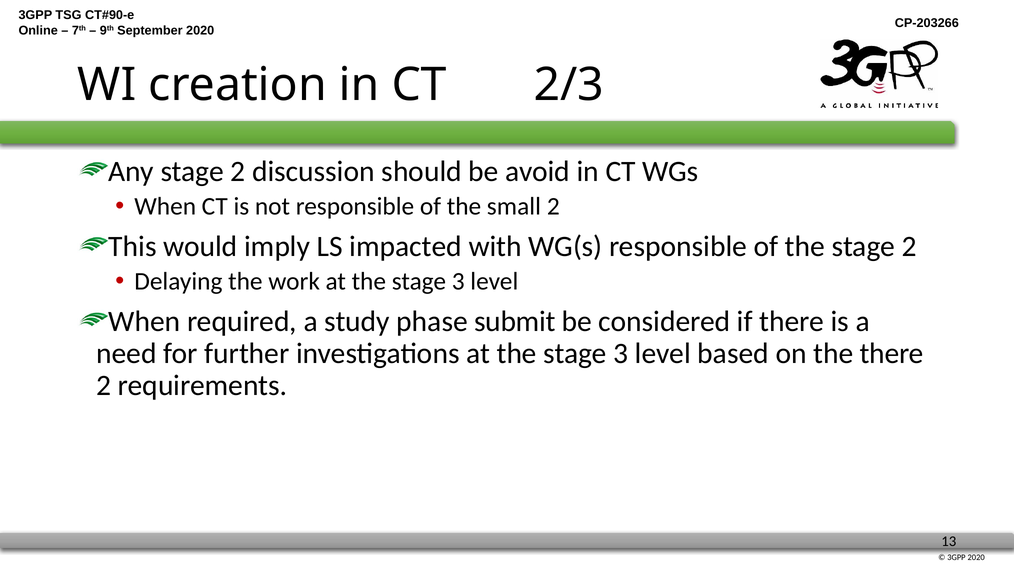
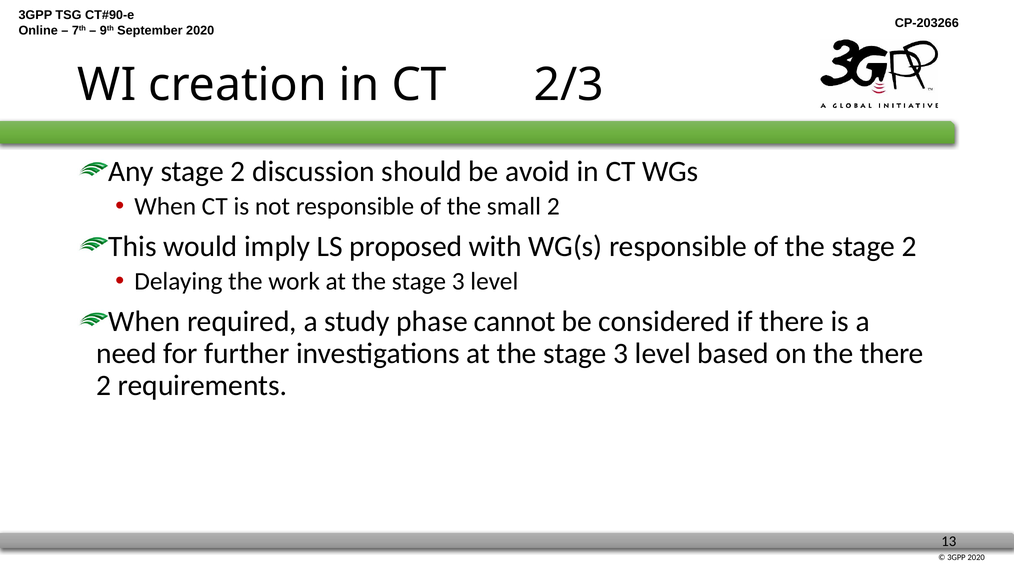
impacted: impacted -> proposed (406, 247)
submit: submit -> cannot (515, 322)
